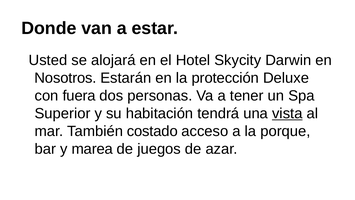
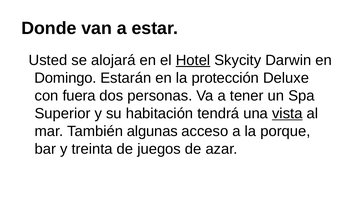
Hotel underline: none -> present (193, 60)
Nosotros: Nosotros -> Domingo (65, 78)
costado: costado -> algunas (152, 131)
marea: marea -> treinta (92, 149)
